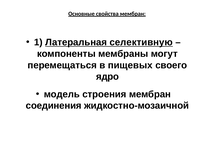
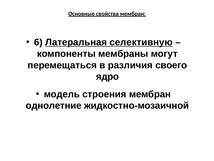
1: 1 -> 6 (38, 42)
пищевых: пищевых -> различия (130, 65)
соединения: соединения -> однолетние (54, 105)
